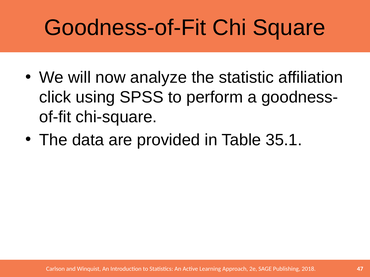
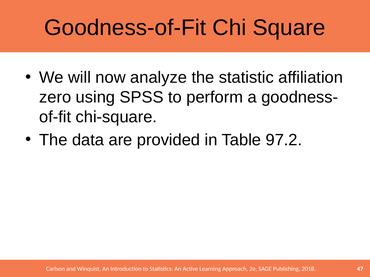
click: click -> zero (55, 97)
35.1: 35.1 -> 97.2 (284, 140)
